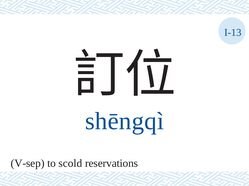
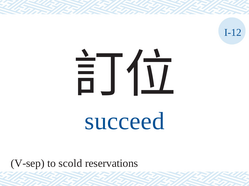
I-13: I-13 -> I-12 (233, 33)
shēngqì: shēngqì -> succeed (124, 122)
